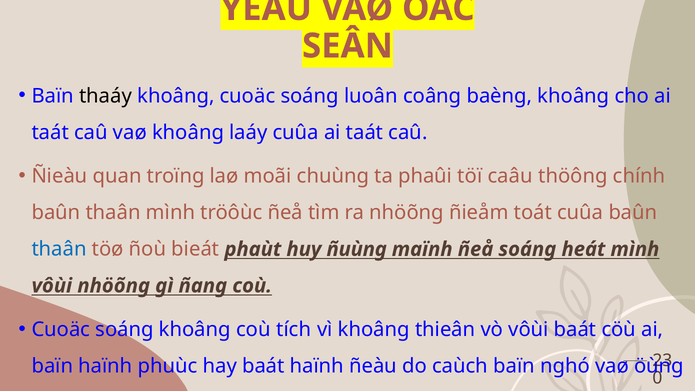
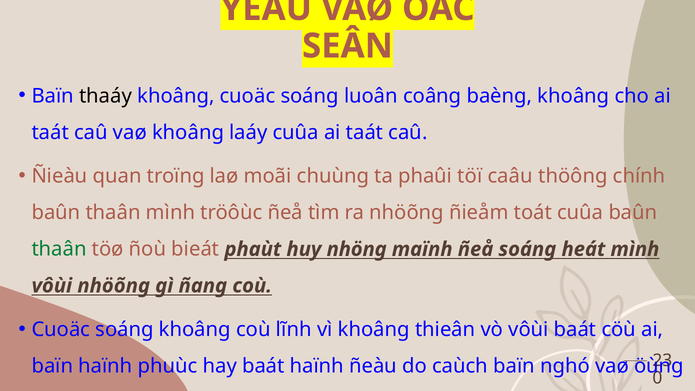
thaân colour: blue -> green (59, 249)
ñuùng: ñuùng -> nhöng (357, 249)
tích: tích -> lĩnh (294, 329)
